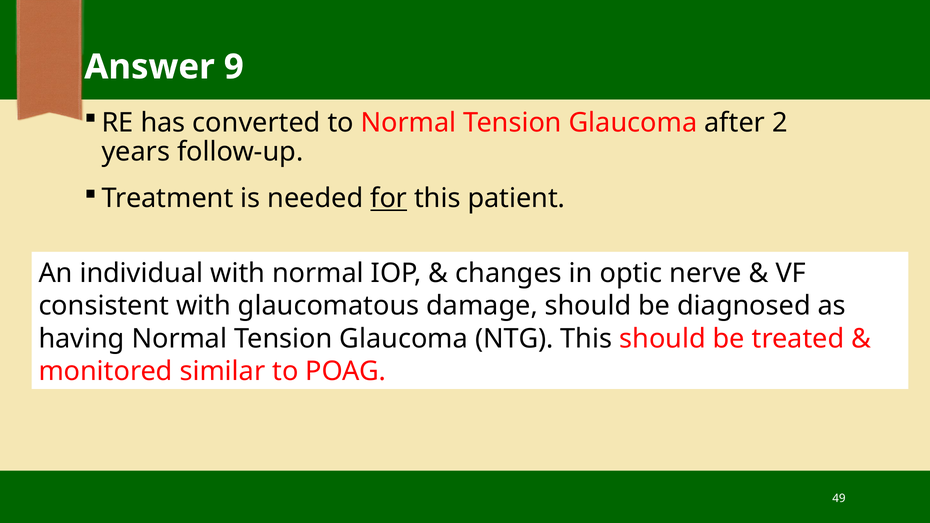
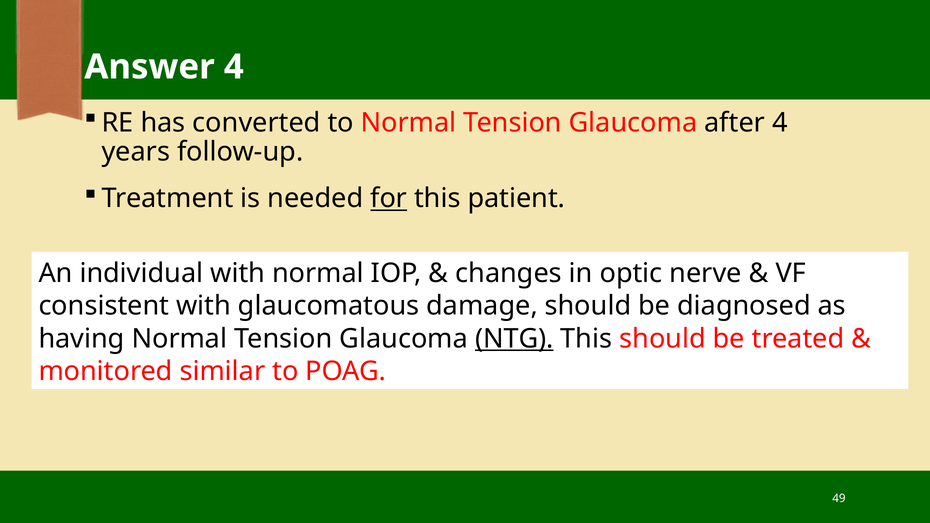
Answer 9: 9 -> 4 (234, 67)
after 2: 2 -> 4 (780, 123)
NTG underline: none -> present (514, 339)
